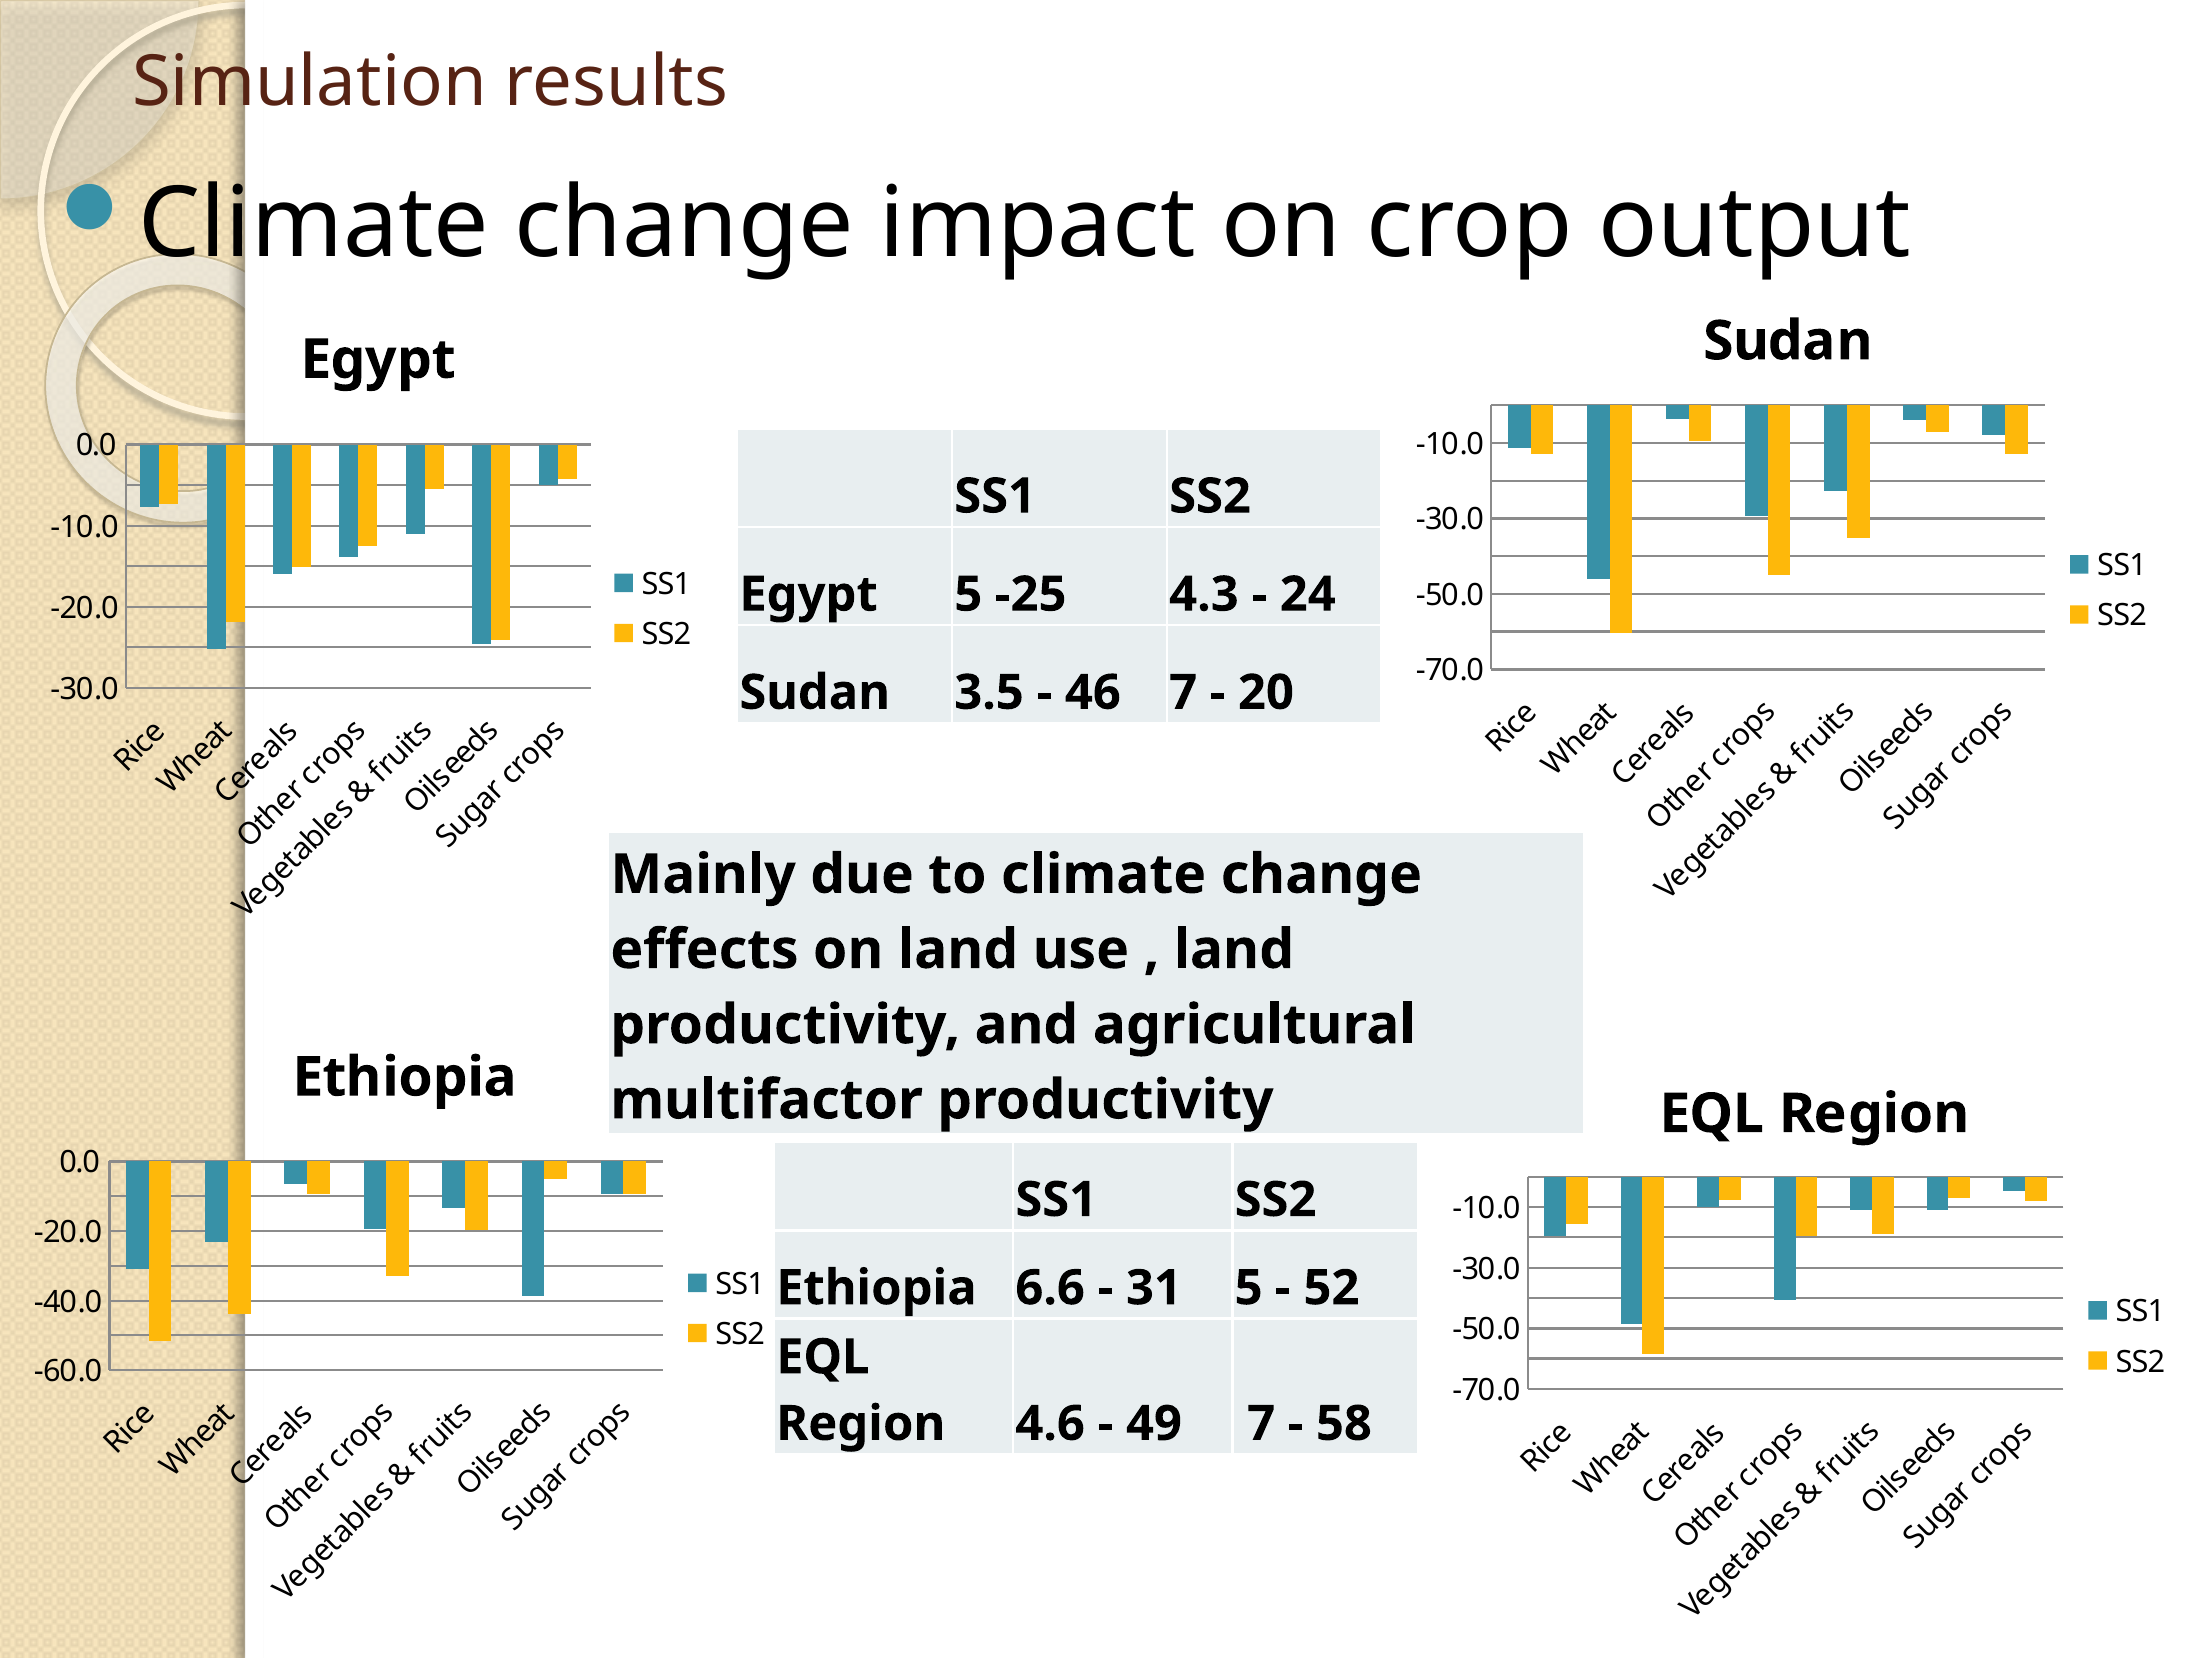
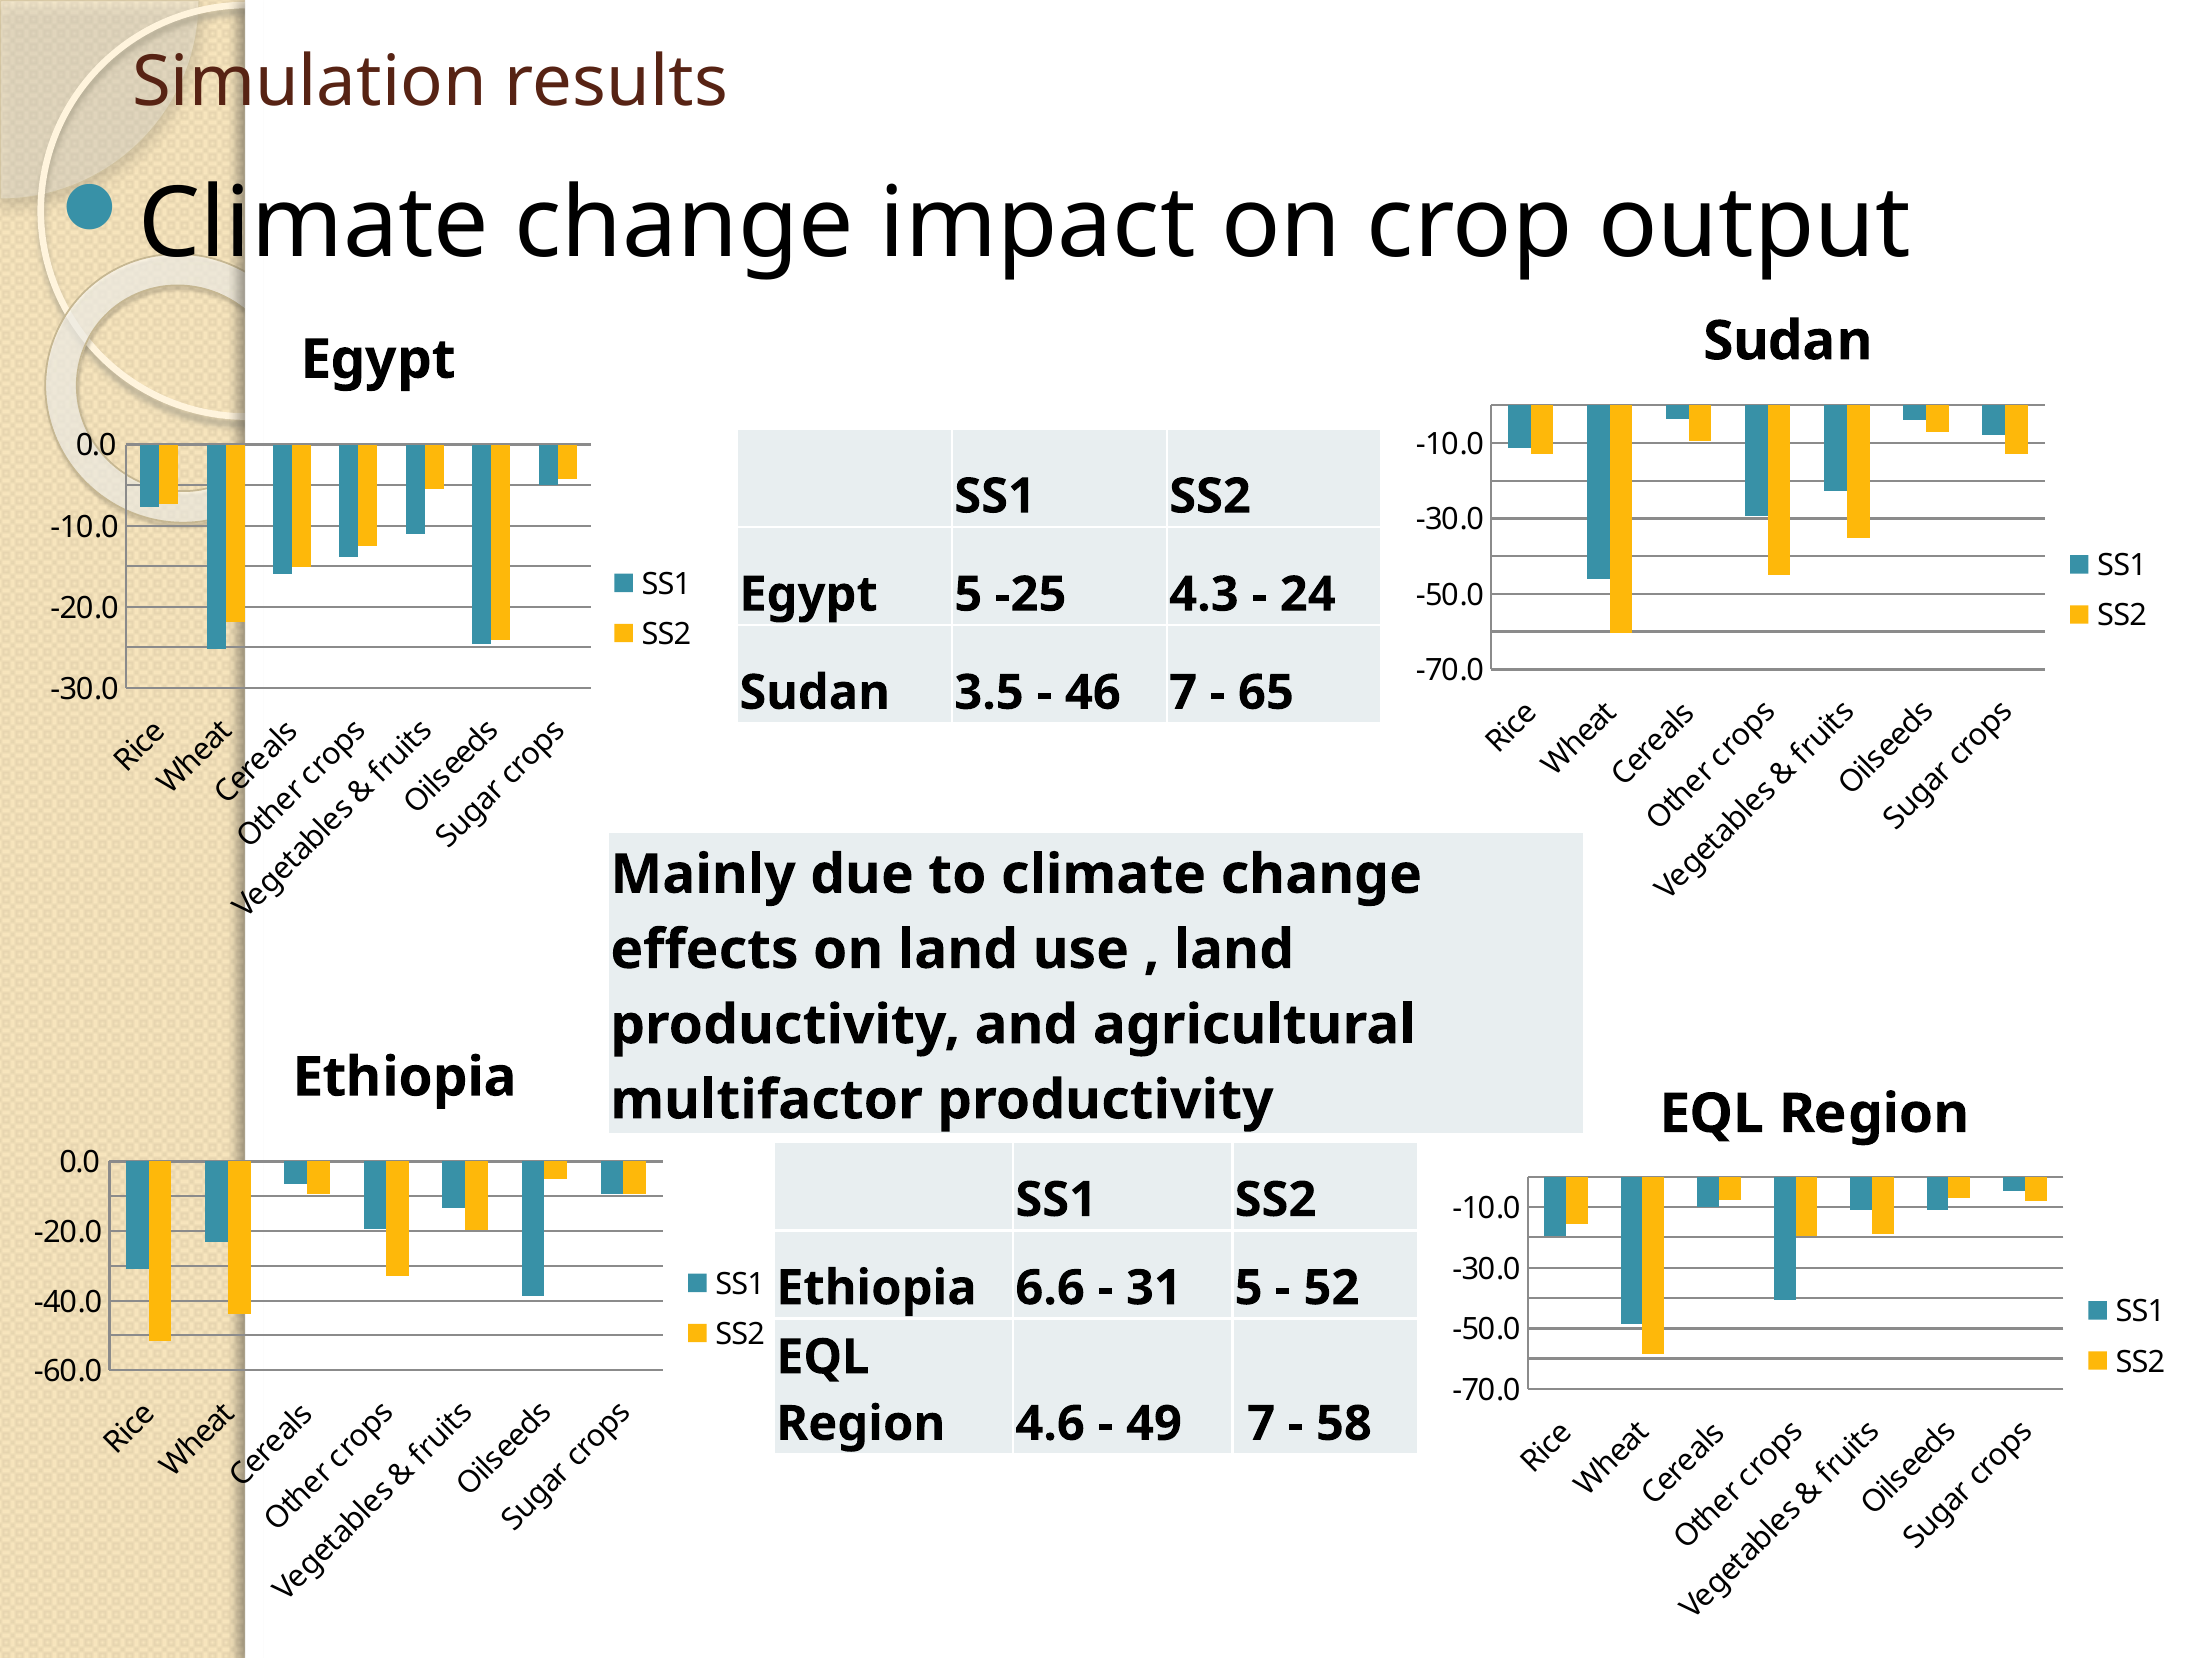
20: 20 -> 65 (1266, 693)
